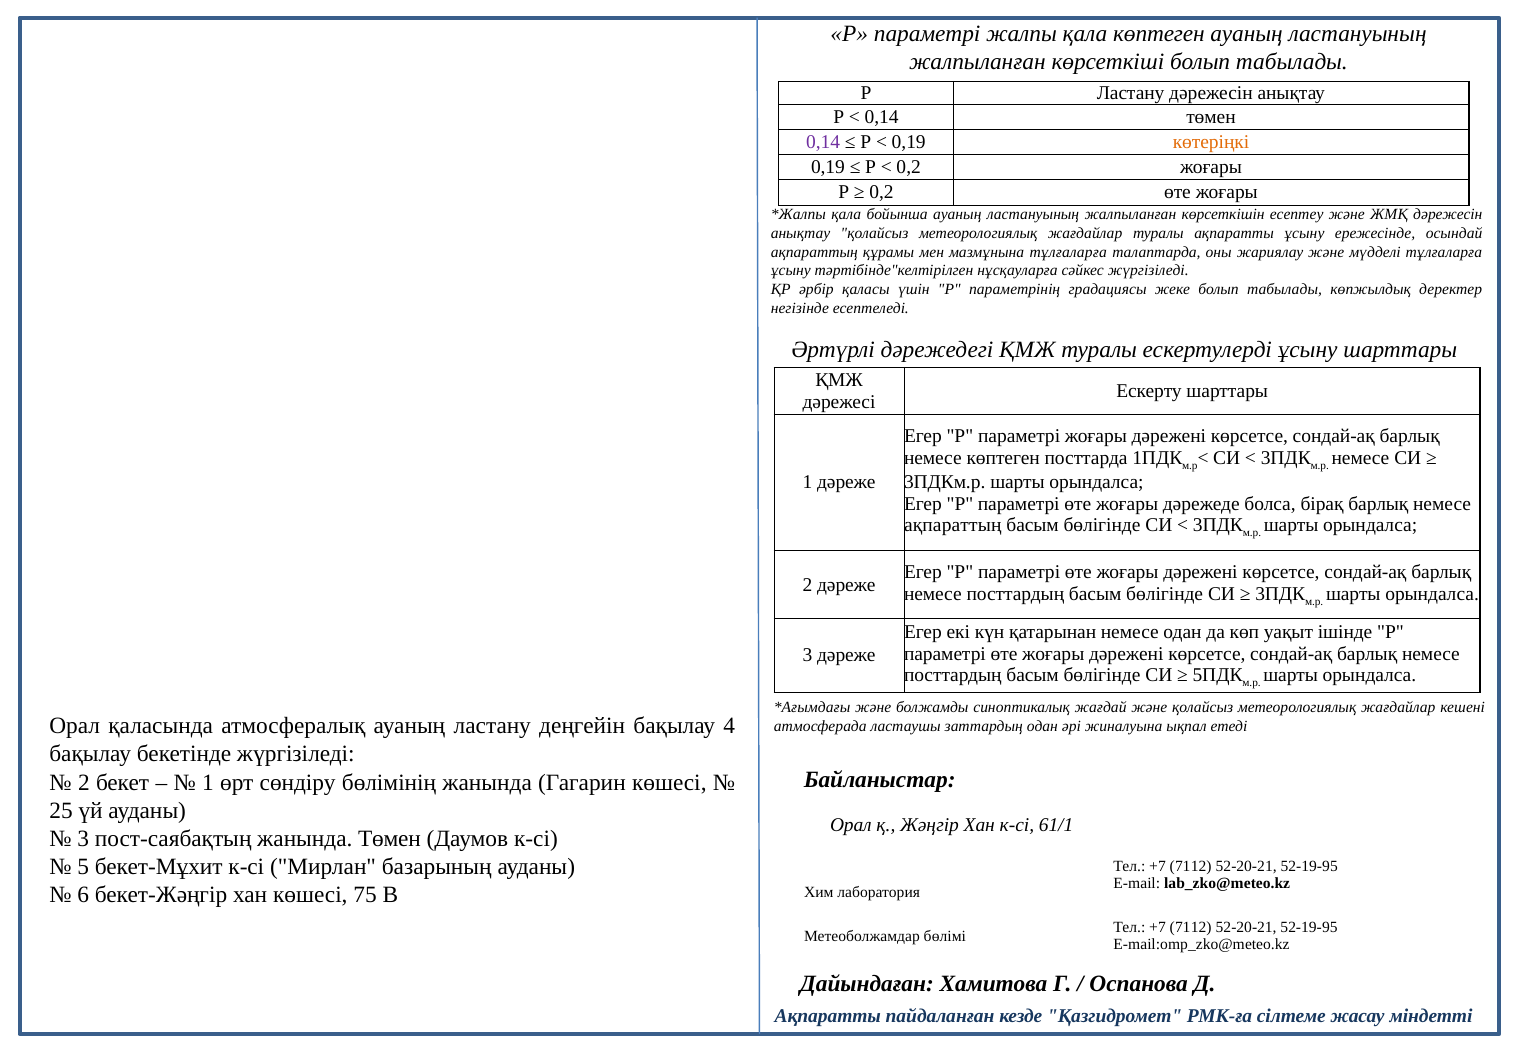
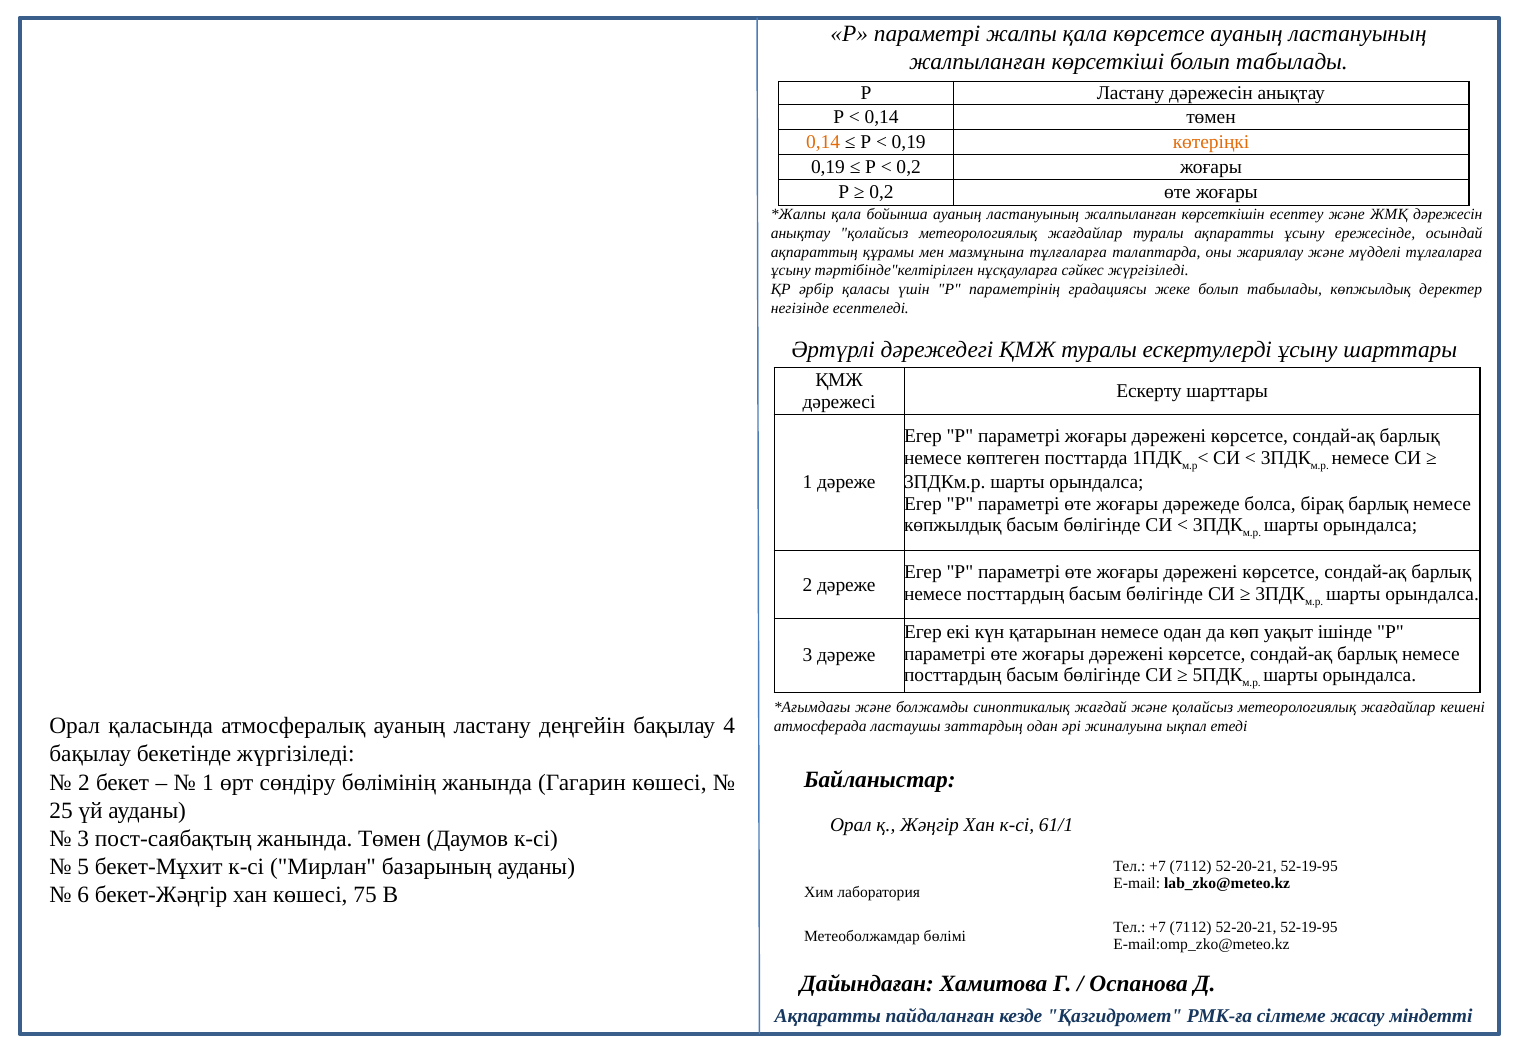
қала көптеген: көптеген -> көрсетсе (1159, 34)
0,14 colour: purple -> orange (823, 142)
ақпараттың: ақпараттың -> көпжылдық (953, 525)
